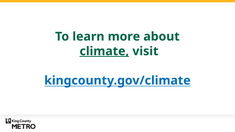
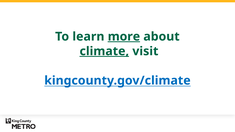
more underline: none -> present (124, 37)
